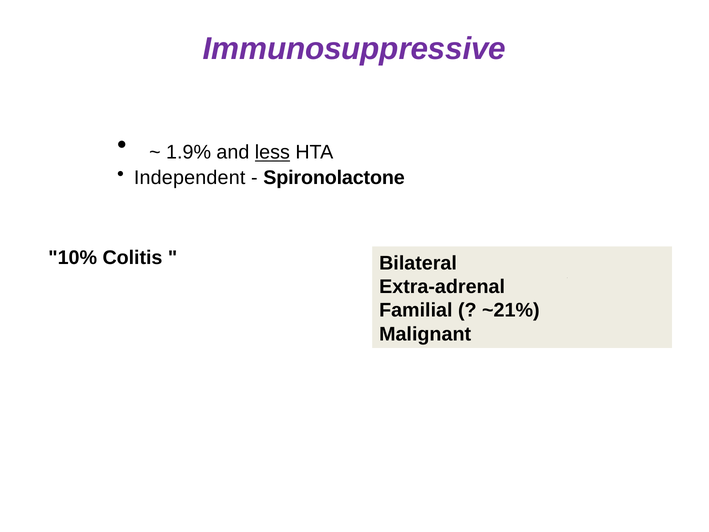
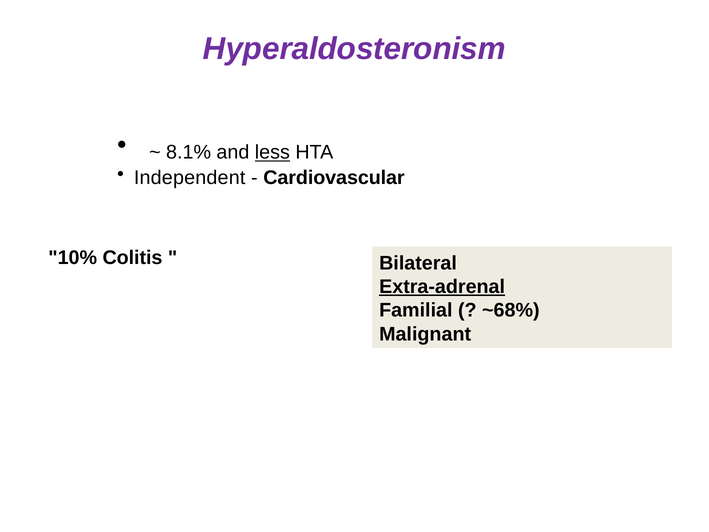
Immunosuppressive: Immunosuppressive -> Hyperaldosteronism (354, 49)
1.9%: 1.9% -> 8.1% (189, 152)
Spironolactone: Spironolactone -> Cardiovascular (334, 178)
Extra-adrenal underline: none -> present (442, 287)
~21%: ~21% -> ~68% (511, 310)
